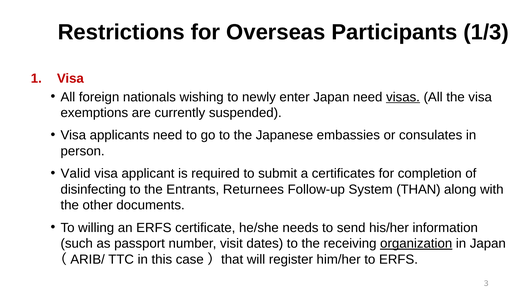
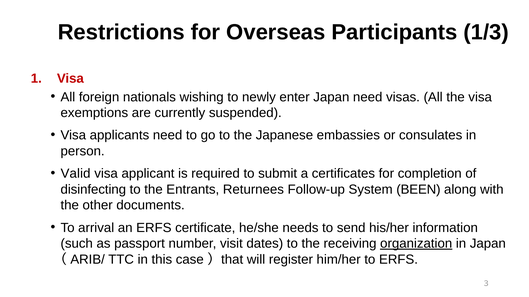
visas underline: present -> none (403, 97)
THAN: THAN -> BEEN (418, 190)
willing: willing -> arrival (96, 228)
